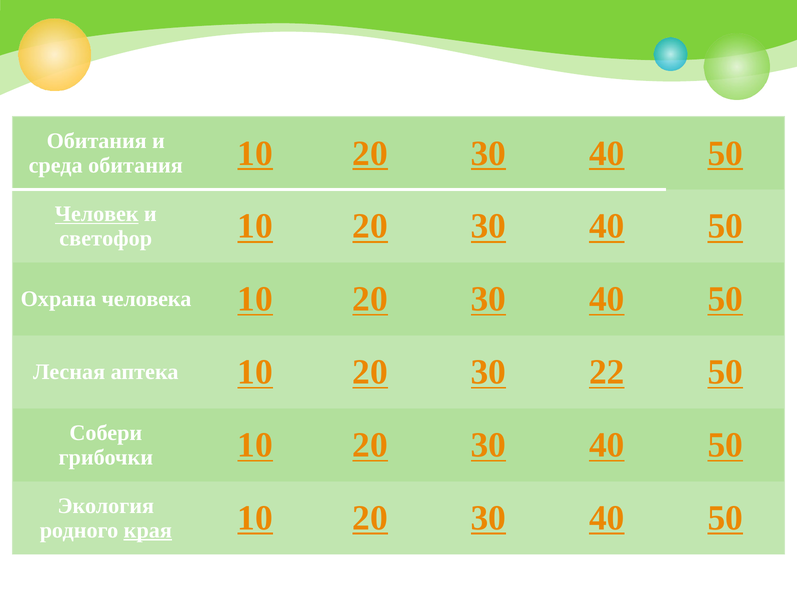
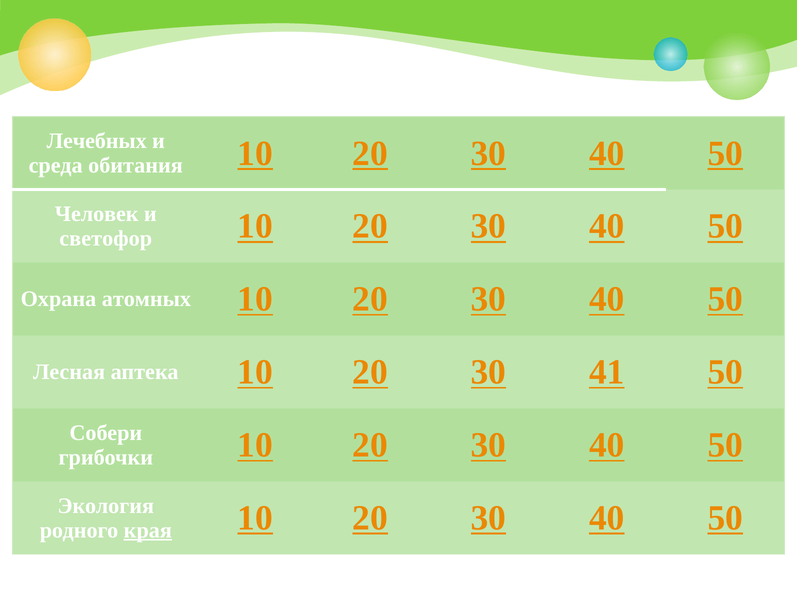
Обитания: Обитания -> Лечебных (97, 141)
Человек underline: present -> none (97, 214)
человека: человека -> атомных (146, 299)
22: 22 -> 41 (607, 372)
